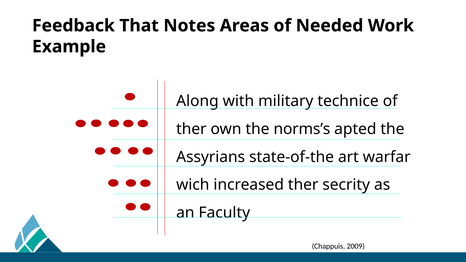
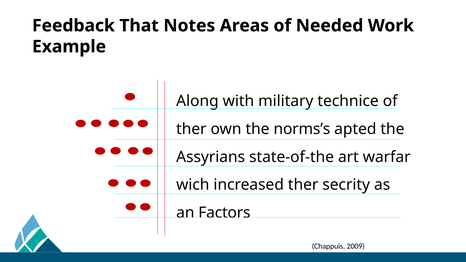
Faculty: Faculty -> Factors (224, 213)
